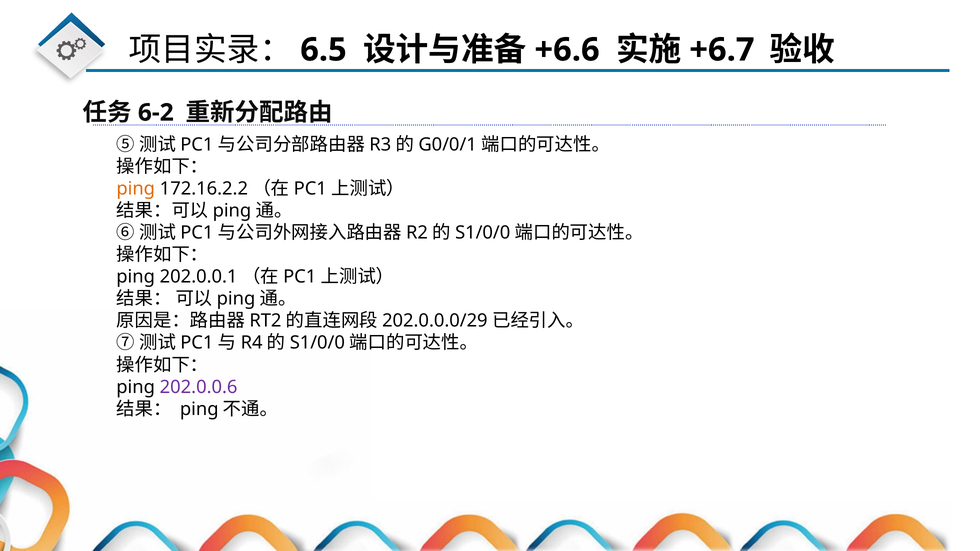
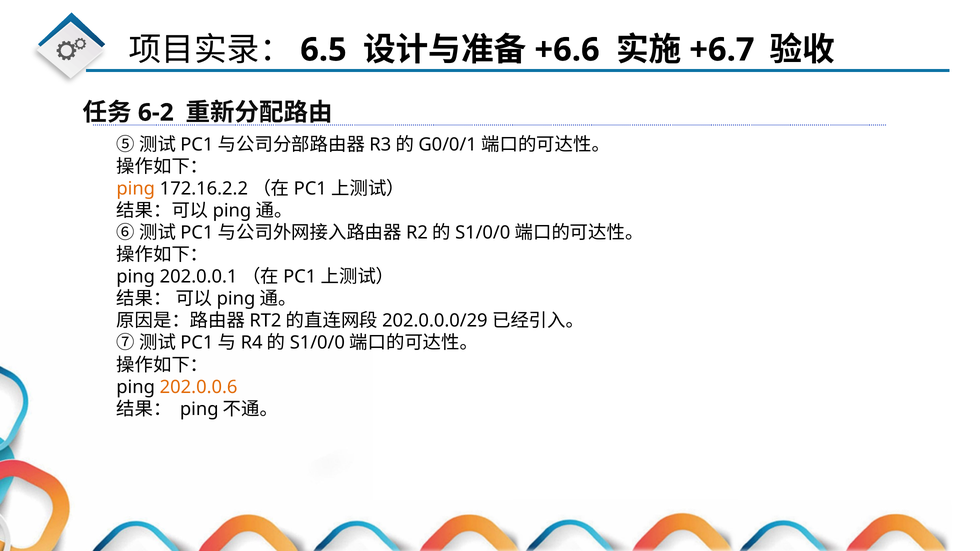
202.0.0.6 colour: purple -> orange (199, 387)
